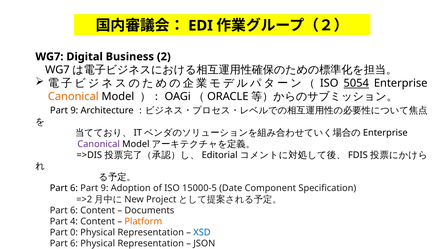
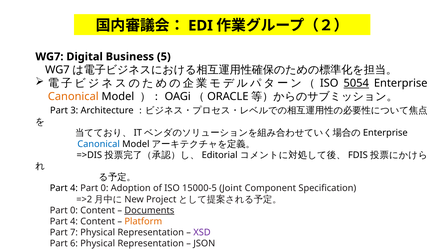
2: 2 -> 5 (164, 57)
9: 9 -> 3 (74, 110)
Canonical colour: purple -> blue (99, 144)
6: 6 -> 4 (74, 188)
9: 9 -> 0 (105, 188)
Date: Date -> Joint (231, 188)
6: 6 -> 0 (74, 211)
Documents underline: none -> present (149, 211)
0: 0 -> 7 (74, 233)
XSD colour: blue -> purple (202, 233)
